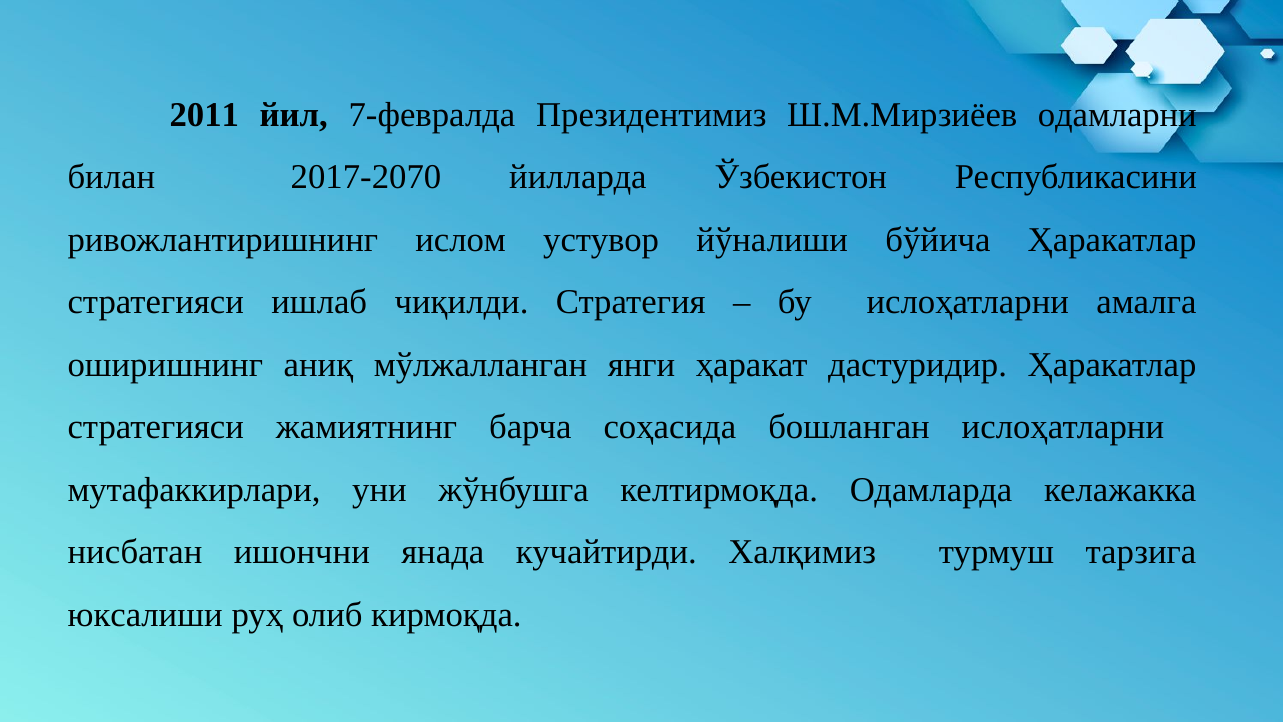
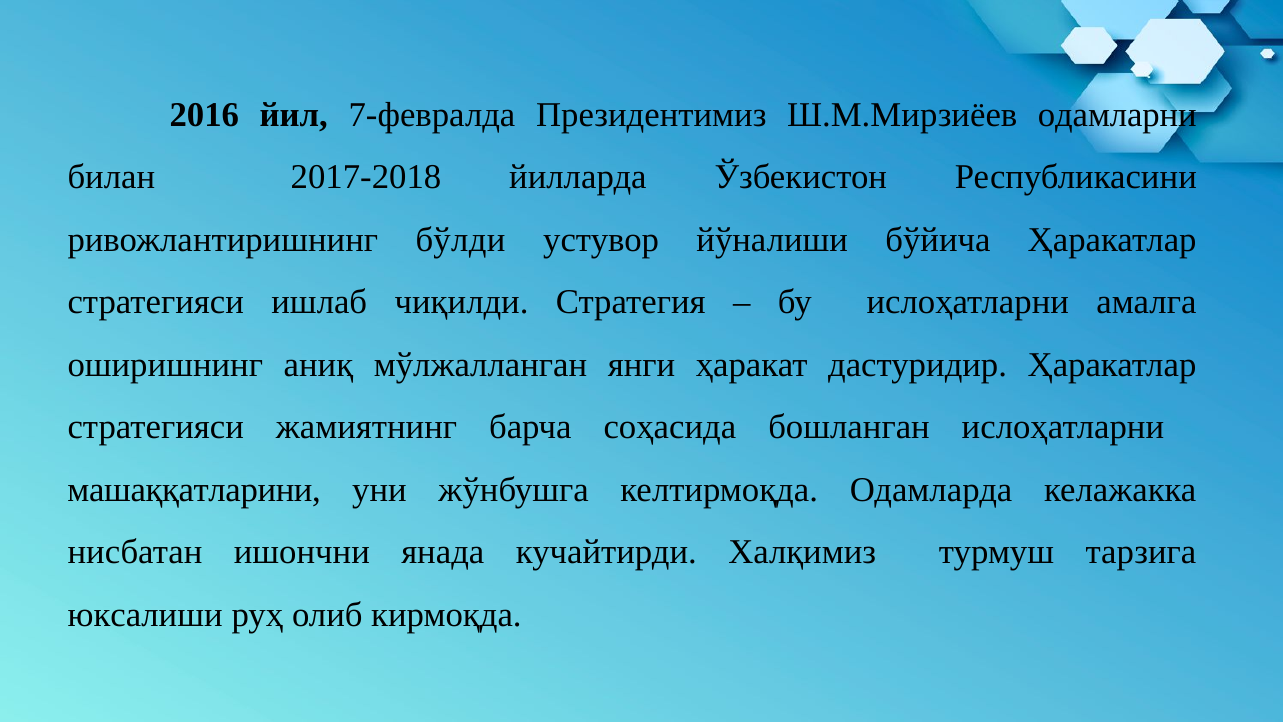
2011: 2011 -> 2016 (204, 115)
2017-2070: 2017-2070 -> 2017-2018 (366, 177)
ислом: ислом -> бўлди (460, 240)
мутафаккирлари: мутафаккирлари -> машаққатларини (194, 490)
